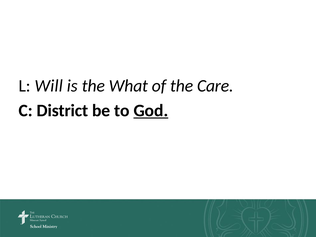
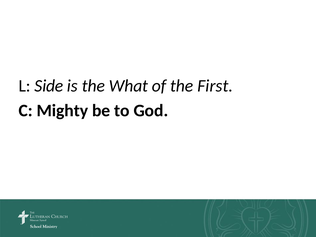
Will: Will -> Side (49, 86)
Care: Care -> First (215, 86)
District: District -> Mighty (62, 110)
God underline: present -> none (151, 110)
